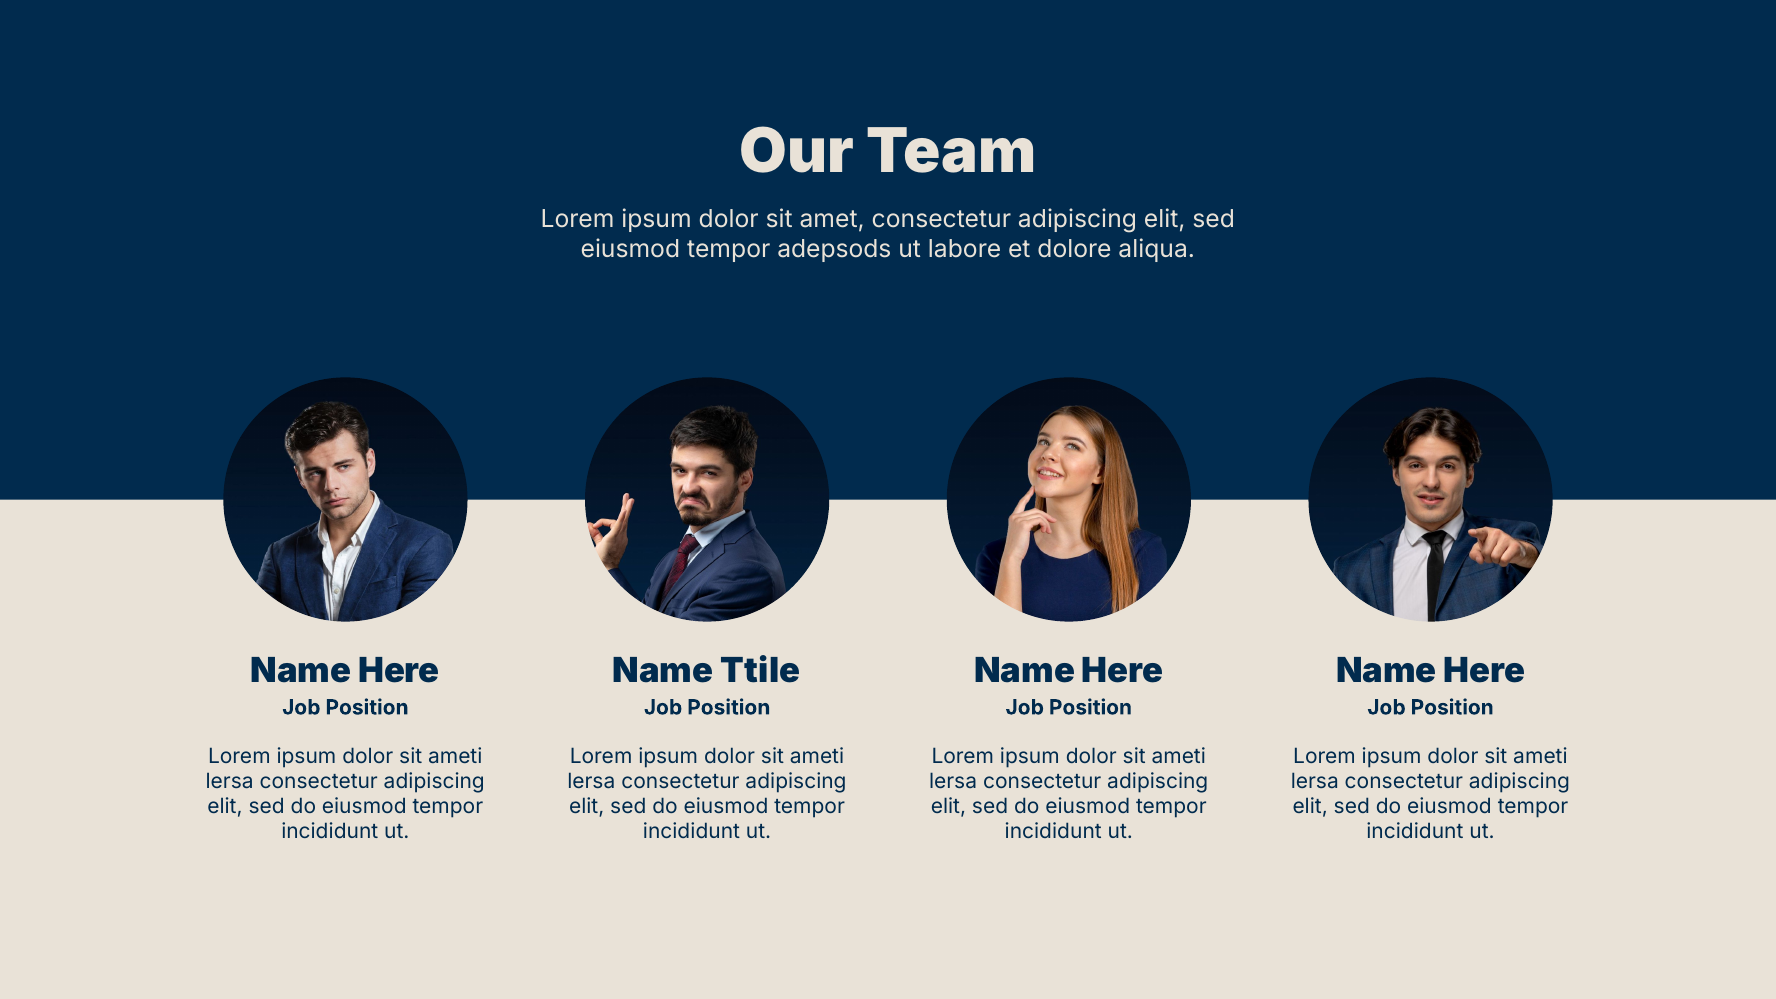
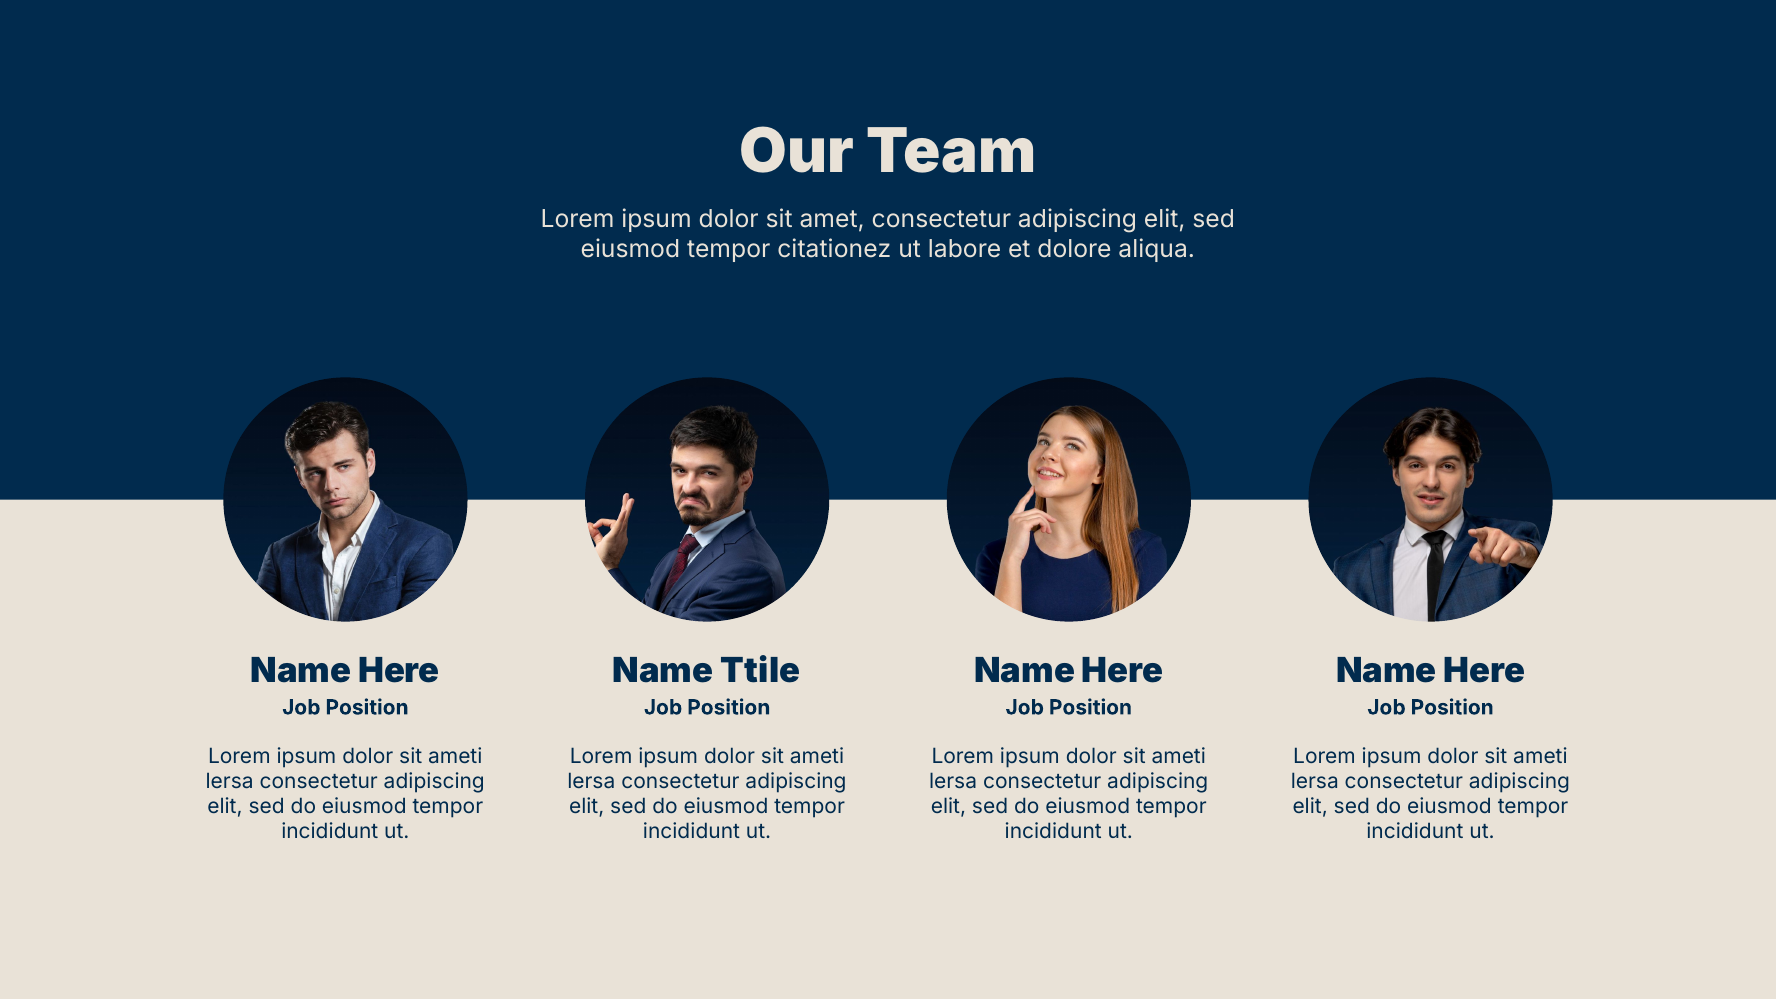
adepsods: adepsods -> citationez (834, 249)
